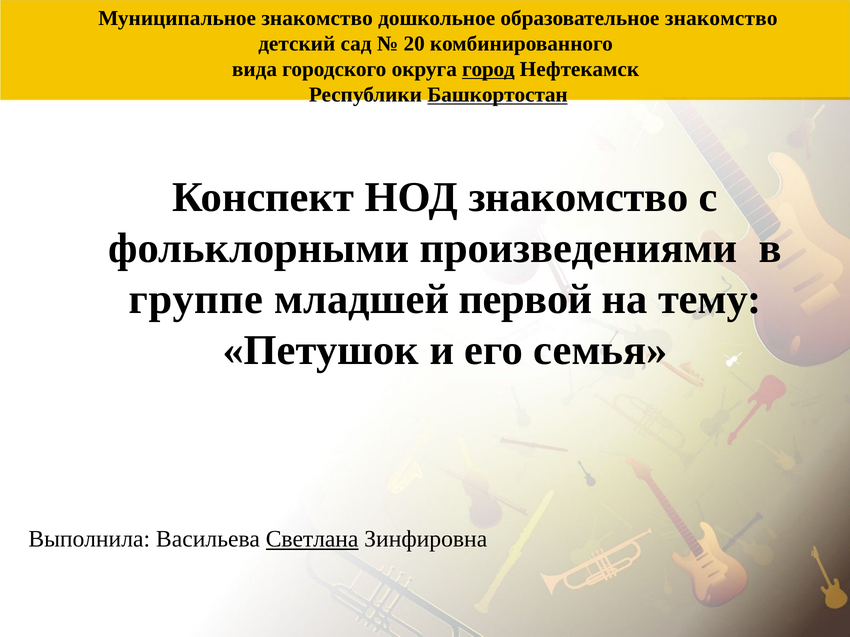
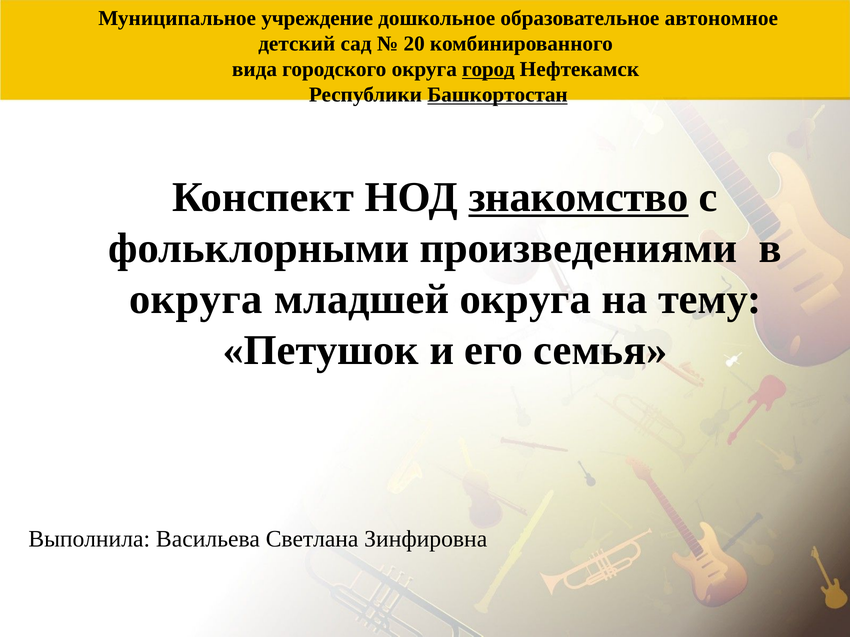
Муниципальное знакомство: знакомство -> учреждение (317, 18)
образовательное знакомство: знакомство -> автономное (721, 18)
знакомство underline: none -> present (579, 197)
группе: группе -> округа (196, 299)
младшей первой: первой -> округа (525, 299)
Светлана underline: present -> none (312, 540)
